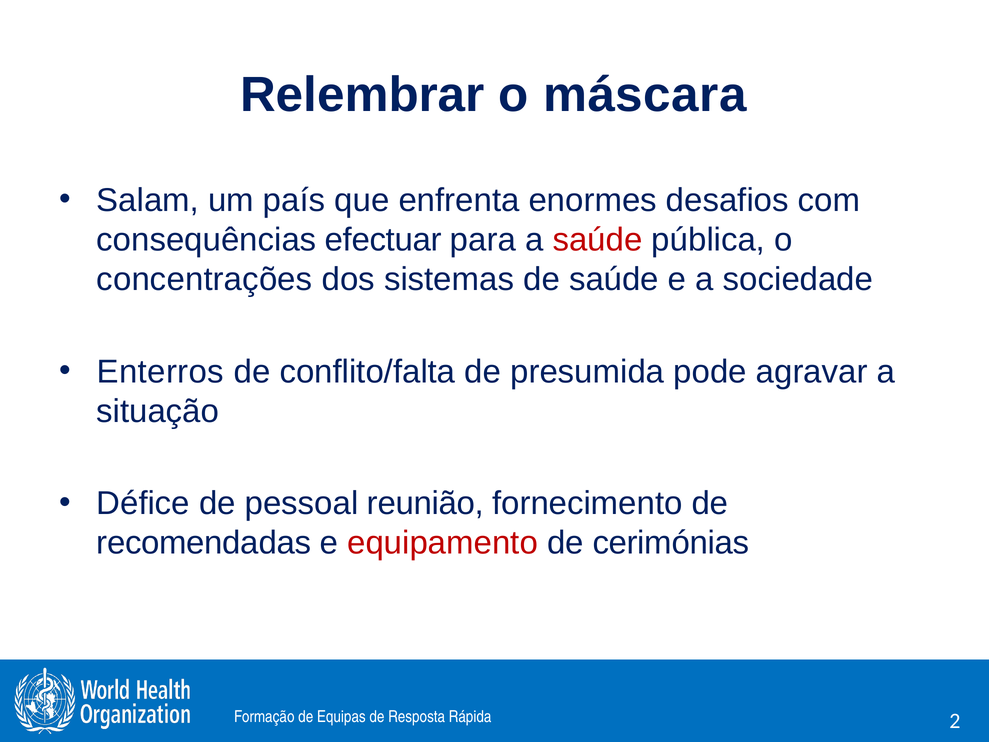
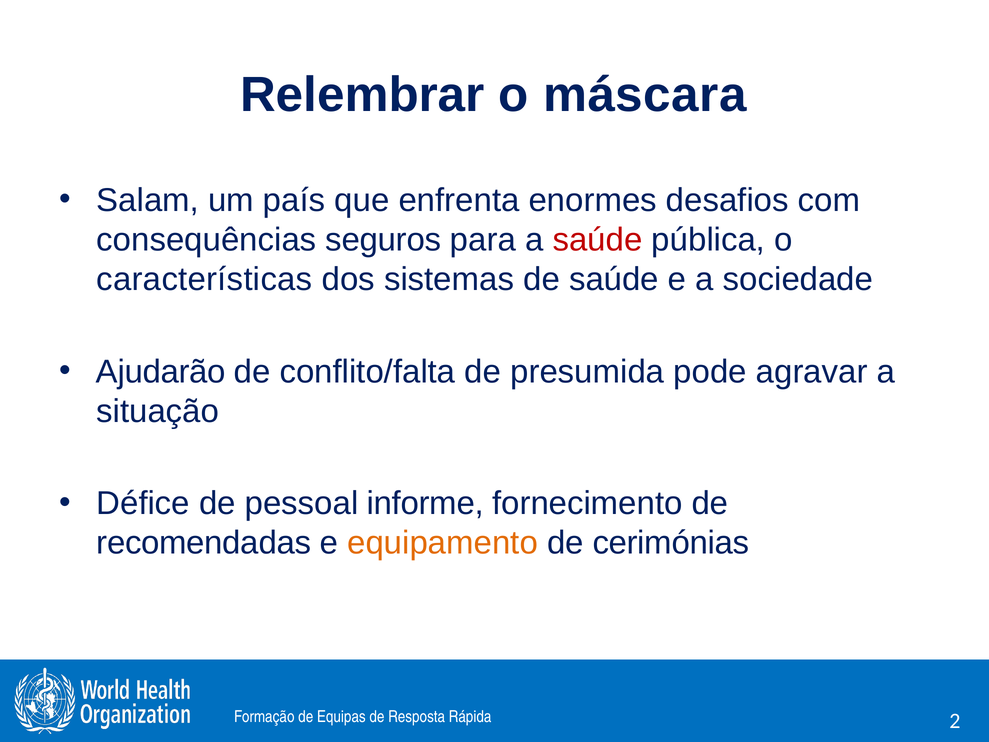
efectuar: efectuar -> seguros (383, 240)
concentrações: concentrações -> características (204, 279)
Enterros: Enterros -> Ajudarão (161, 372)
reunião: reunião -> informe (425, 503)
equipamento colour: red -> orange (443, 543)
